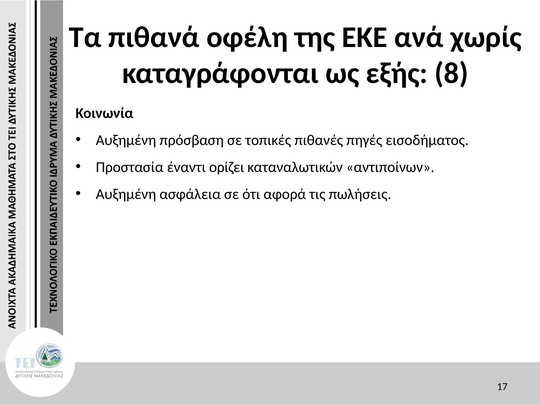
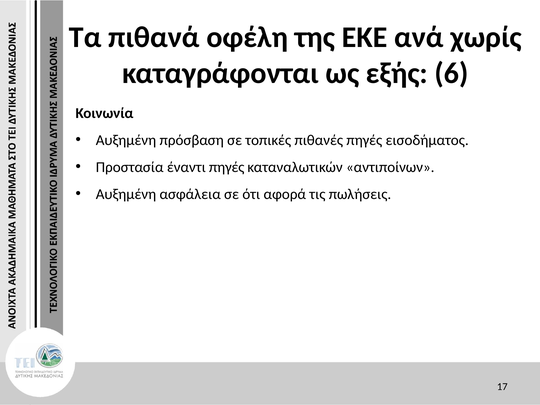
8: 8 -> 6 (452, 73)
έναντι ορίζει: ορίζει -> πηγές (227, 167)
